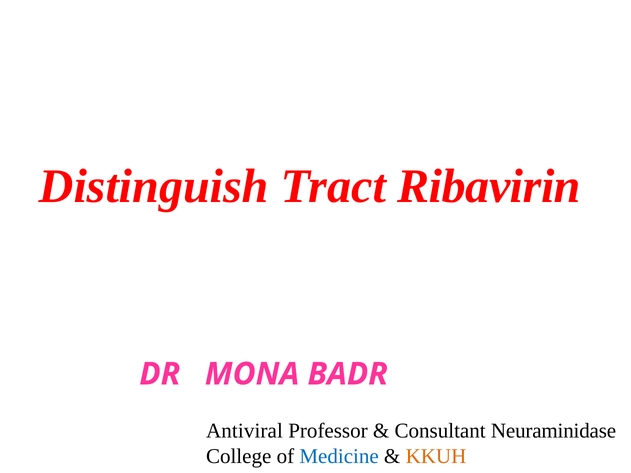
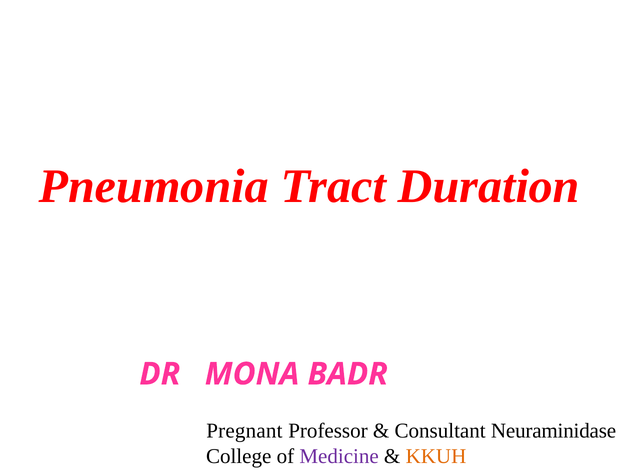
Distinguish: Distinguish -> Pneumonia (154, 186)
Ribavirin: Ribavirin -> Duration (489, 186)
Antiviral: Antiviral -> Pregnant (244, 431)
Medicine colour: blue -> purple (339, 457)
